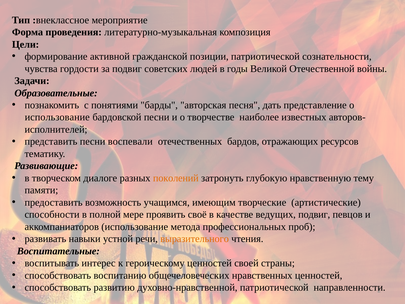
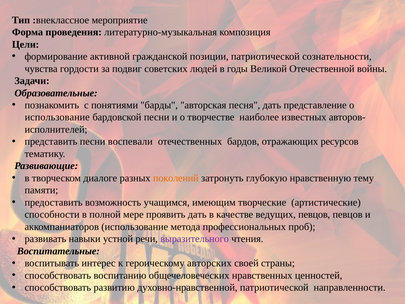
проявить своё: своё -> дать (197, 214)
ведущих подвиг: подвиг -> певцов (314, 214)
выразительного colour: orange -> purple (195, 239)
героическому ценностей: ценностей -> авторских (209, 263)
